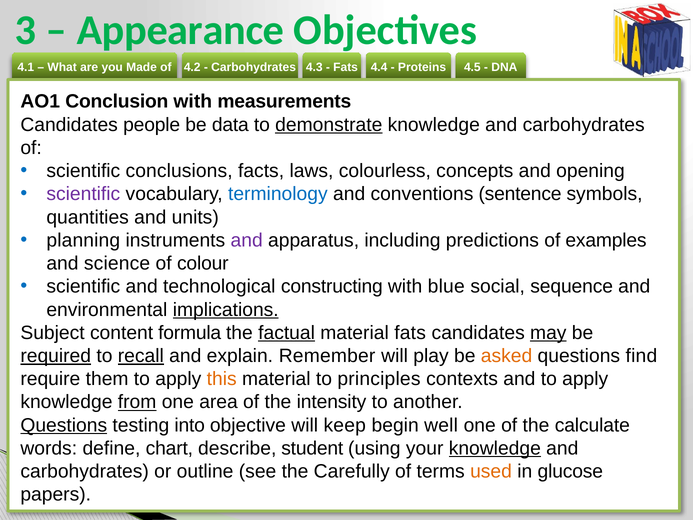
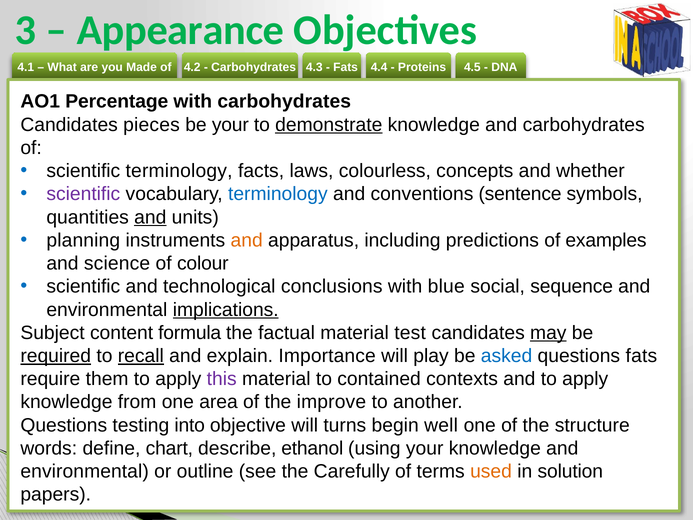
Conclusion: Conclusion -> Percentage (117, 102)
with measurements: measurements -> carbohydrates (284, 102)
people: people -> pieces (151, 125)
be data: data -> your (230, 125)
scientific conclusions: conclusions -> terminology (179, 171)
opening: opening -> whether (590, 171)
and underline: none -> present (150, 217)
and colour: purple -> orange (247, 240)
constructing: constructing -> conclusions (332, 286)
factual underline: present -> none (287, 333)
material fats: fats -> test (410, 333)
Remember: Remember -> Importance (327, 356)
asked colour: orange -> blue (507, 356)
questions find: find -> fats (641, 356)
this colour: orange -> purple (222, 379)
principles: principles -> contained (379, 379)
from underline: present -> none (137, 402)
intensity: intensity -> improve (331, 402)
Questions underline: present -> none (64, 425)
keep: keep -> turns (345, 425)
calculate: calculate -> structure (592, 425)
student: student -> ethanol (312, 448)
knowledge underline: present -> none (495, 448)
carbohydrates: carbohydrates -> environmental (85, 471)
glucose: glucose -> solution (570, 471)
